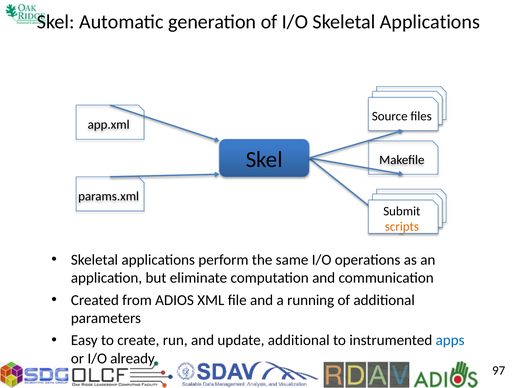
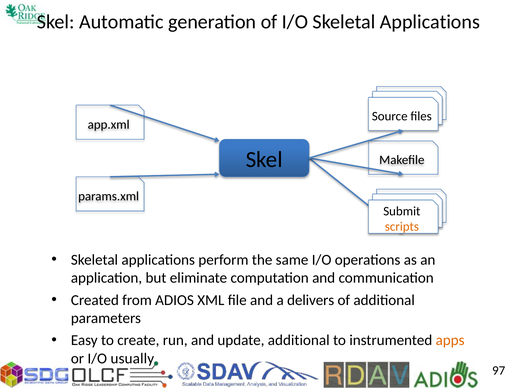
running: running -> delivers (311, 300)
apps colour: blue -> orange (450, 340)
already: already -> usually (132, 358)
